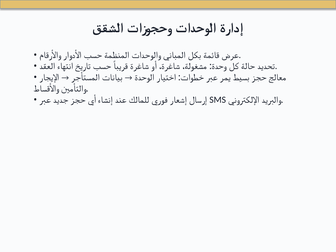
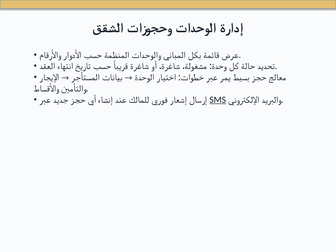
SMS underline: none -> present (218, 100)
